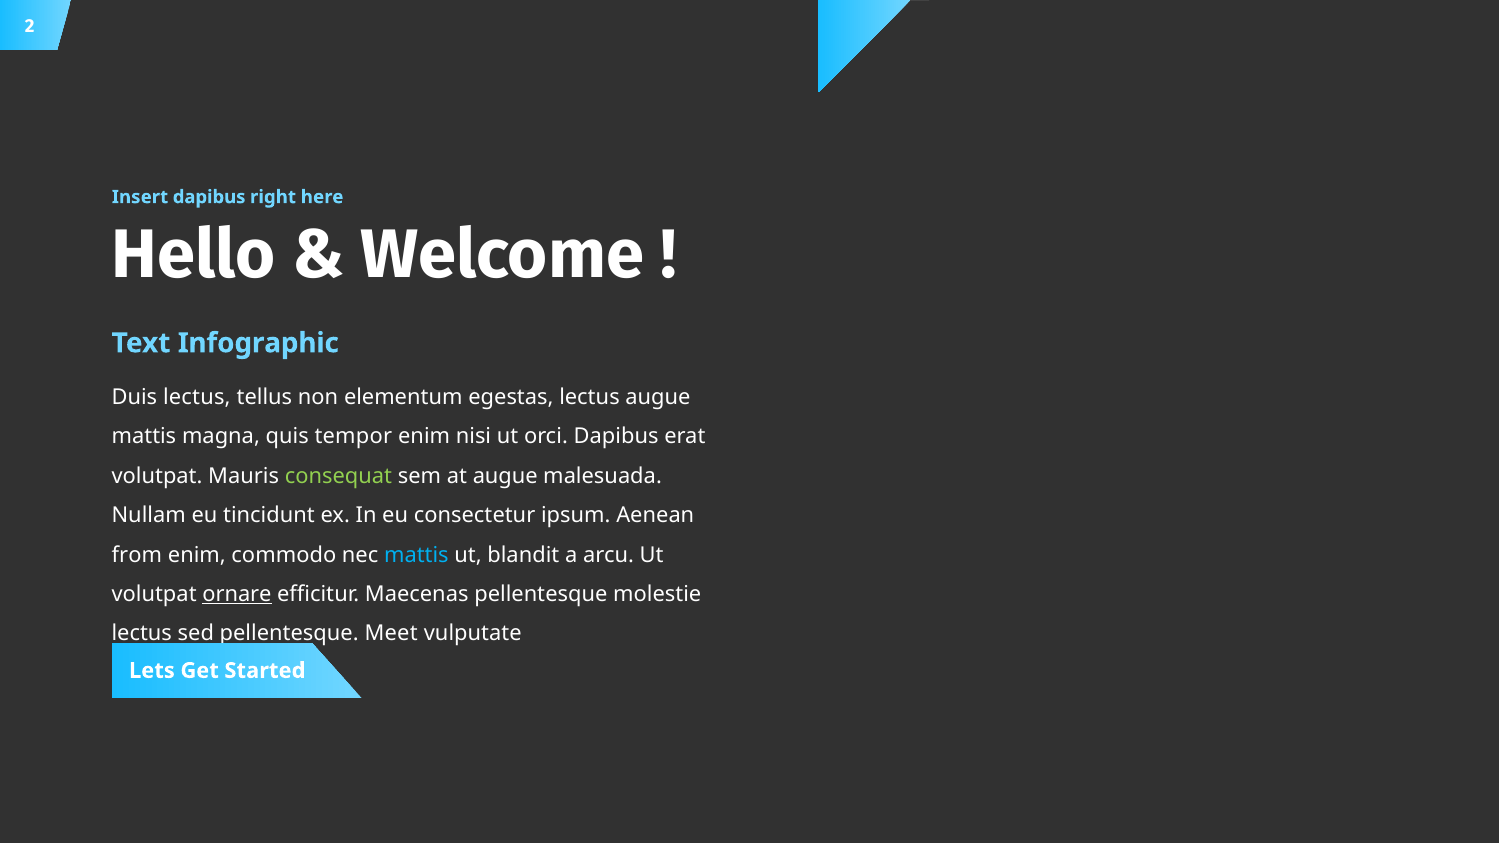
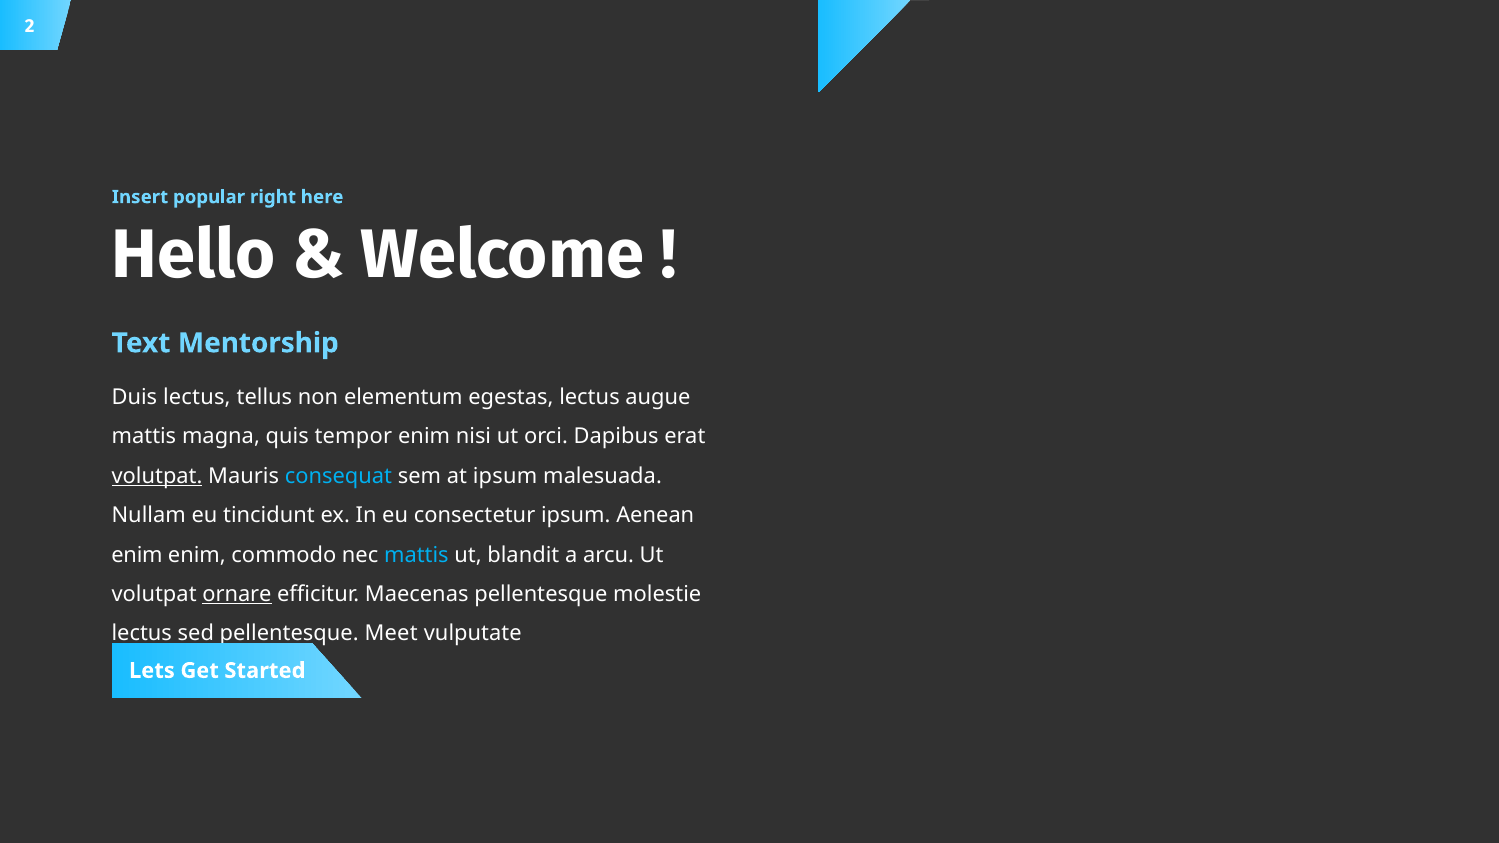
Insert dapibus: dapibus -> popular (209, 197)
Infographic: Infographic -> Mentorship (258, 343)
volutpat underline: none -> present (157, 476)
consequat colour: light green -> light blue (338, 476)
at augue: augue -> ipsum (505, 476)
from: from -> enim (137, 555)
